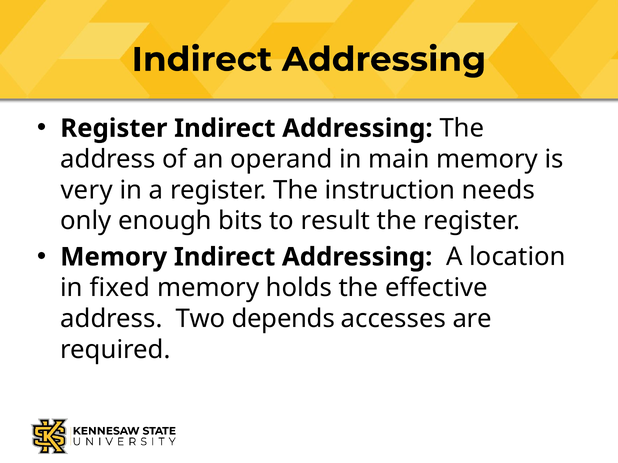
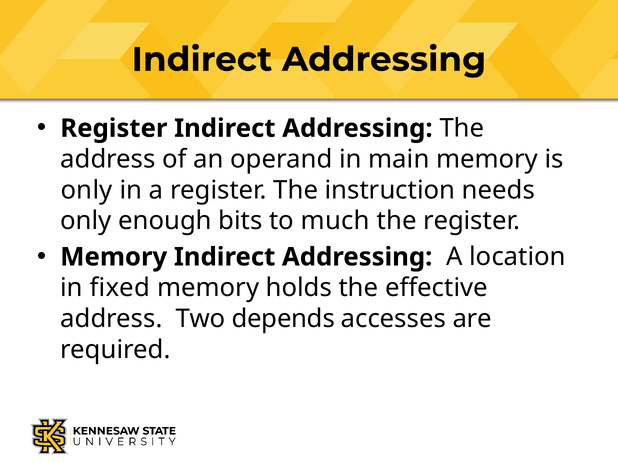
very: very -> only (87, 190)
result: result -> much (335, 221)
